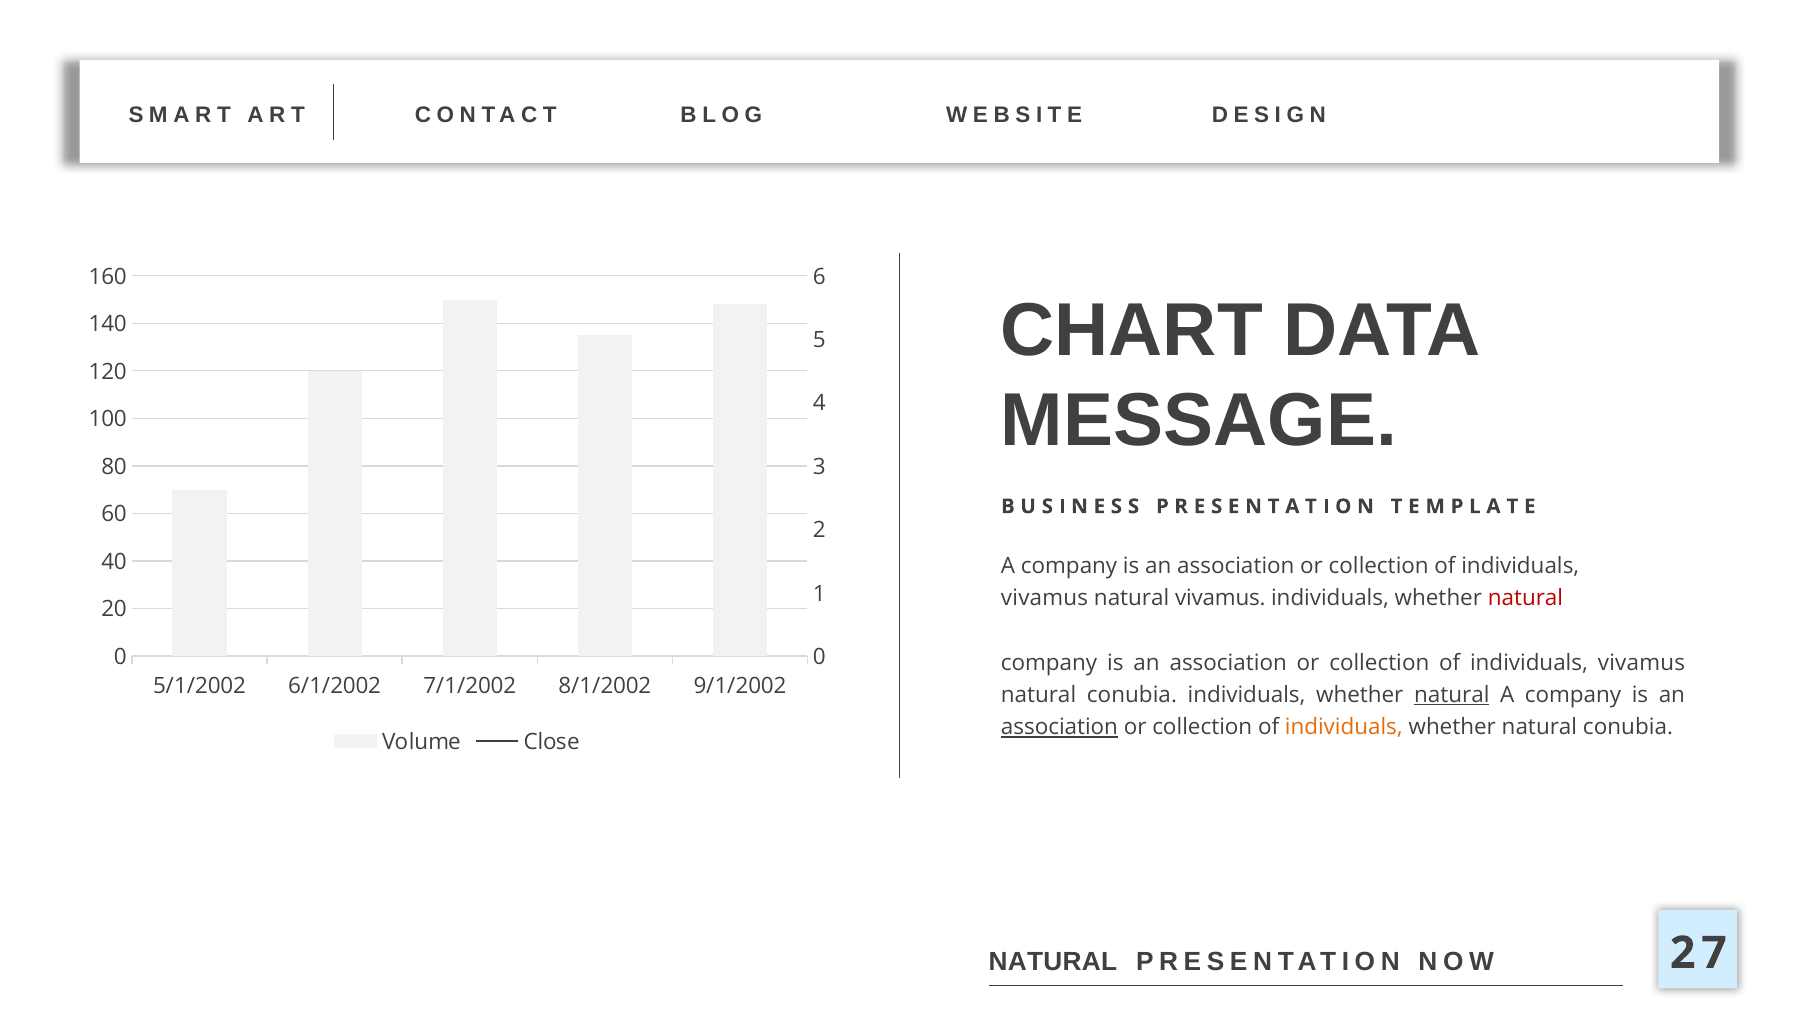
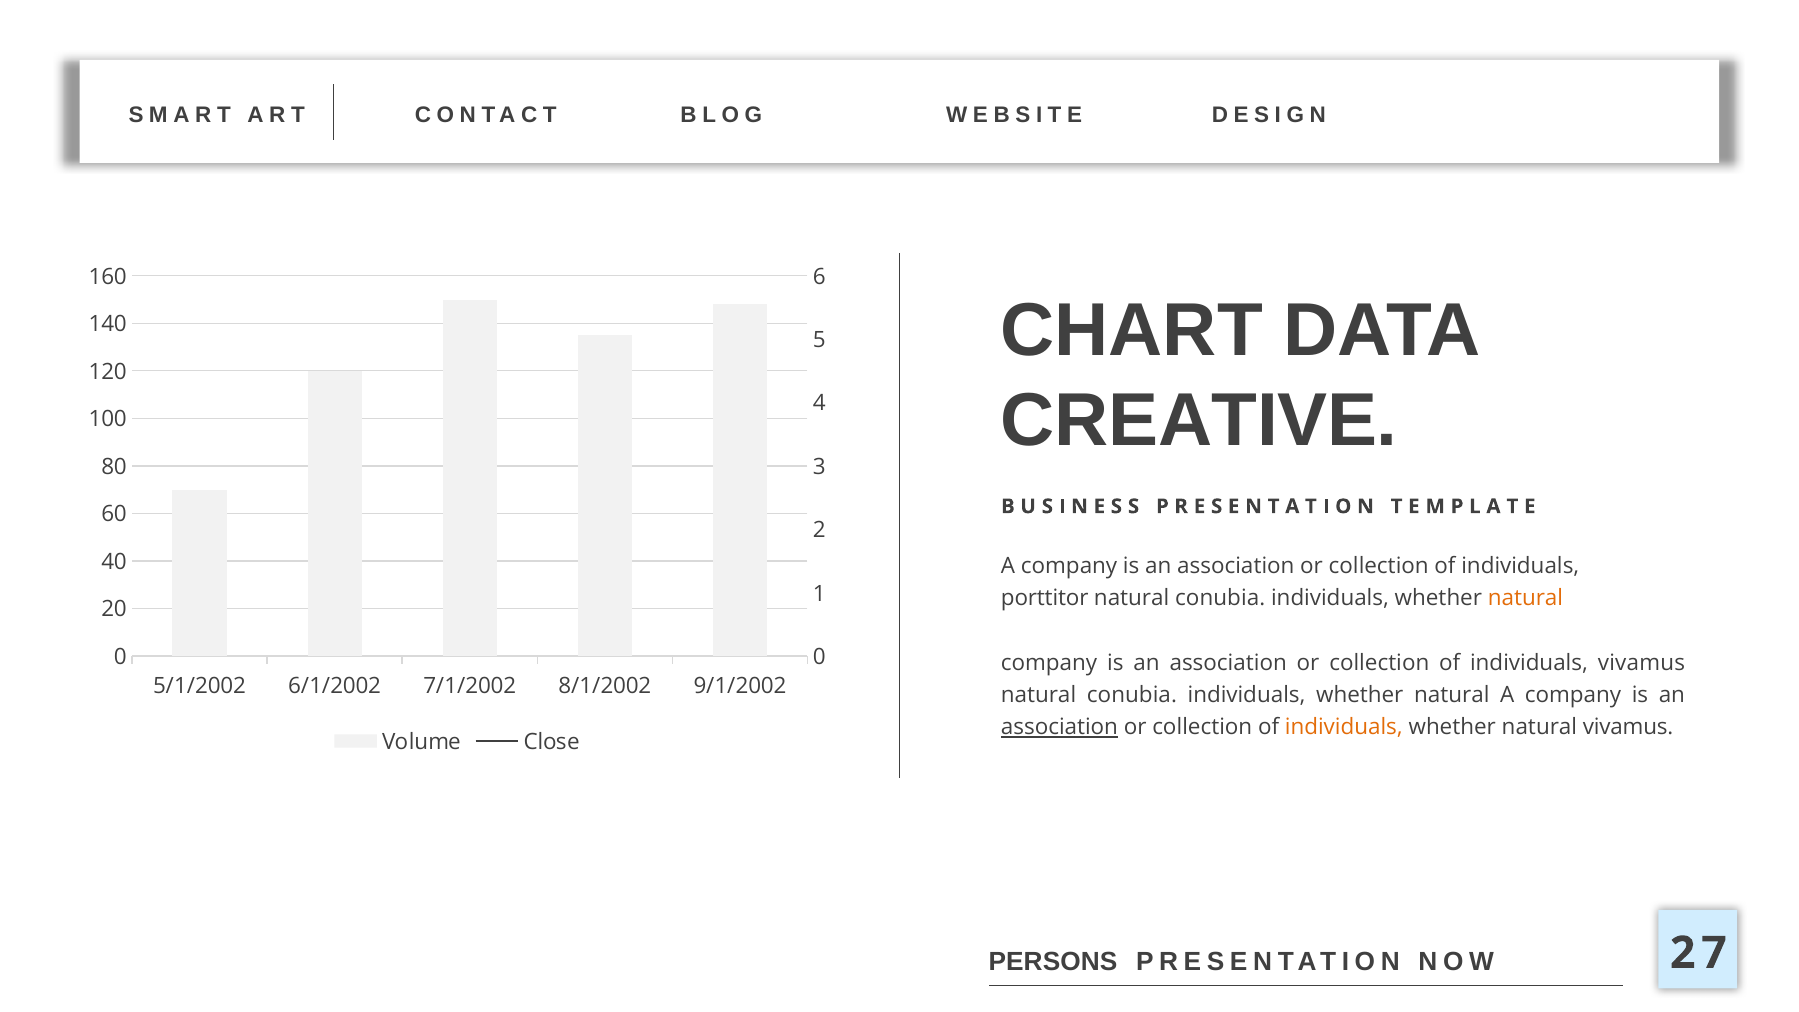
MESSAGE: MESSAGE -> CREATIVE (1199, 420)
vivamus: vivamus -> porttitor (1045, 598)
vivamus: vivamus -> conubia (1220, 598)
natural colour: red -> orange (1525, 598)
natural underline: present -> none (1452, 695)
whether natural conubia: conubia -> vivamus (1628, 727)
NATURAL: NATURAL -> PERSONS (1053, 962)
